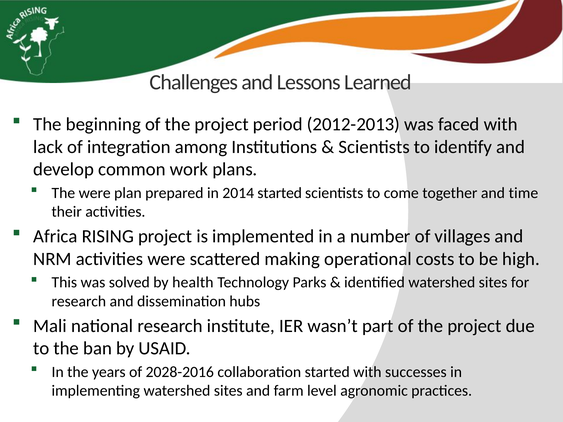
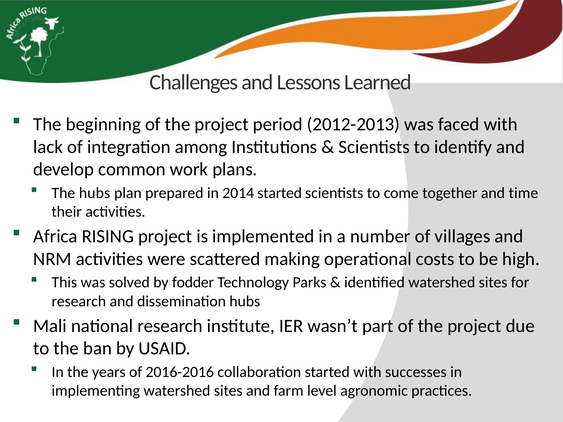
The were: were -> hubs (95, 193)
health: health -> fodder (193, 283)
2028-2016: 2028-2016 -> 2016-2016 (180, 372)
